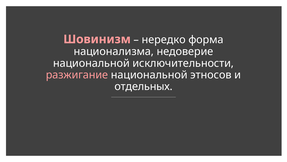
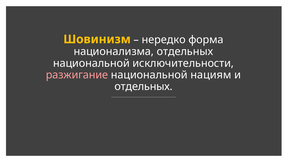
Шовинизм colour: pink -> yellow (97, 39)
национализма недоверие: недоверие -> отдельных (185, 51)
этносов: этносов -> нациям (211, 75)
